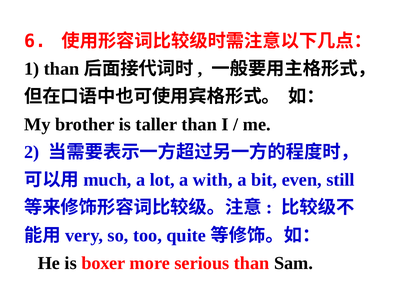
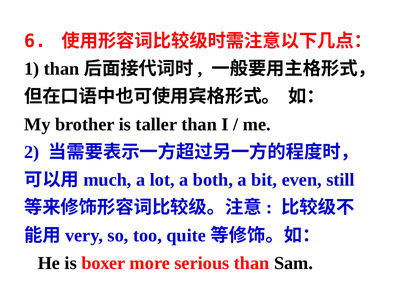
with: with -> both (213, 180)
